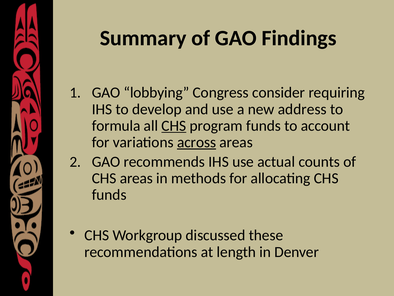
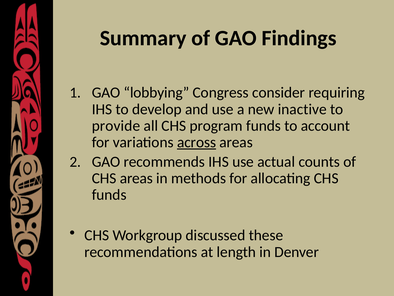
address: address -> inactive (302, 109)
formula: formula -> provide (116, 126)
CHS underline: present -> none (174, 126)
